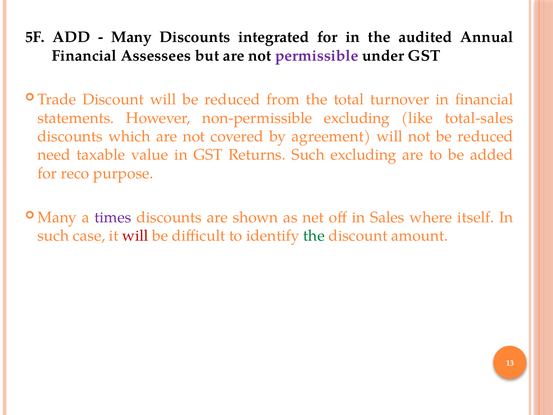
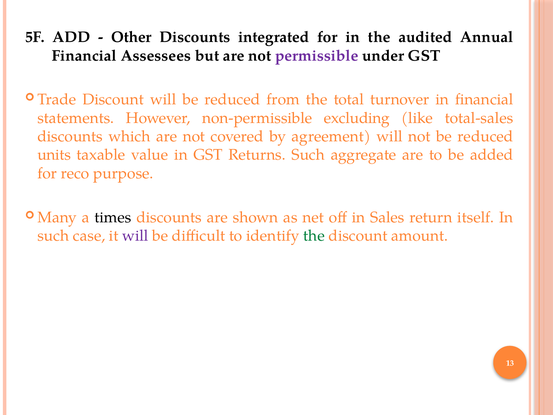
Many: Many -> Other (131, 37)
need: need -> units (54, 155)
Such excluding: excluding -> aggregate (363, 155)
times colour: purple -> black (113, 217)
where: where -> return (431, 217)
will colour: red -> purple (135, 236)
